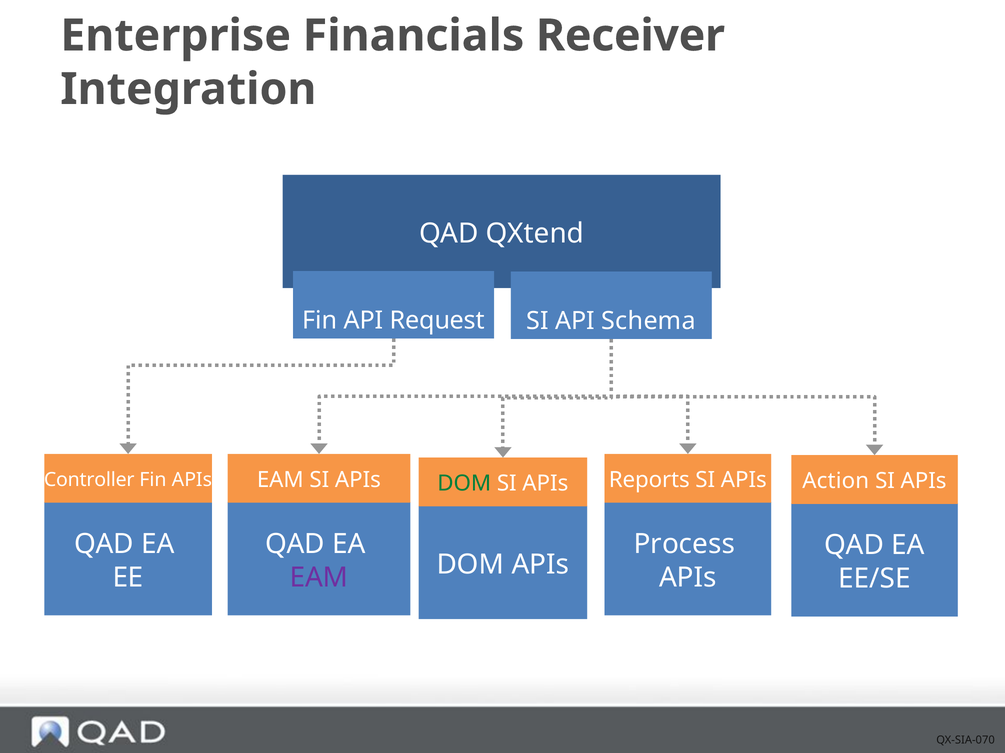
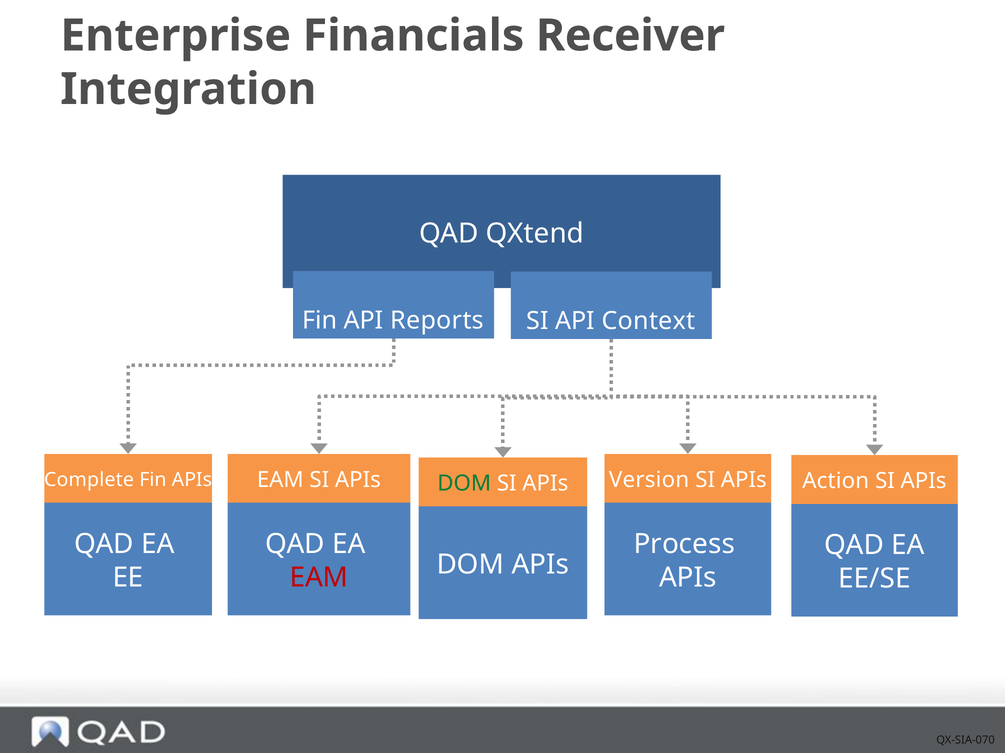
Request: Request -> Reports (437, 321)
Schema: Schema -> Context (649, 321)
Controller: Controller -> Complete (89, 480)
Reports: Reports -> Version (649, 480)
EAM colour: purple -> red (319, 578)
